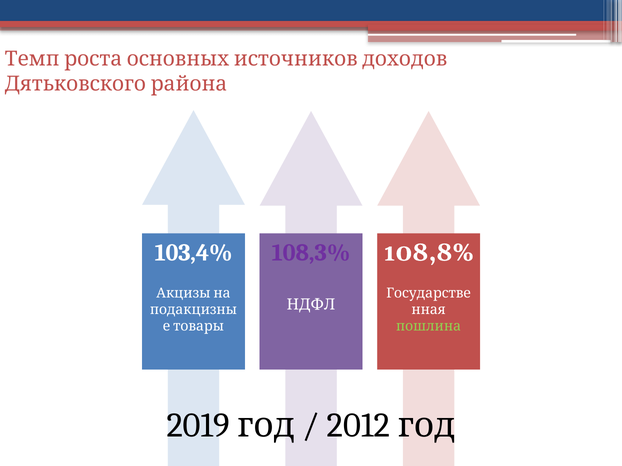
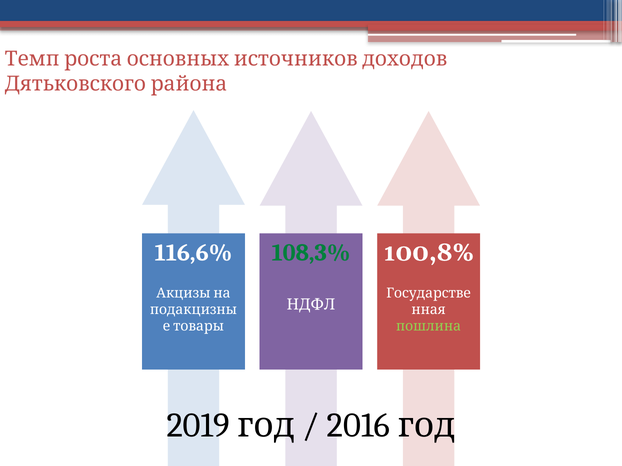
103,4%: 103,4% -> 116,6% (194, 253)
108,3% colour: purple -> green (311, 253)
108,8%: 108,8% -> 100,8% (429, 253)
2012: 2012 -> 2016 (358, 426)
